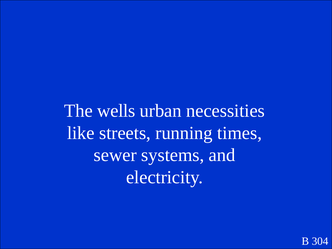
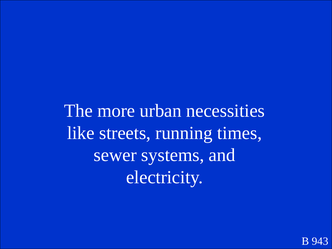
wells: wells -> more (116, 111)
304: 304 -> 943 (320, 241)
